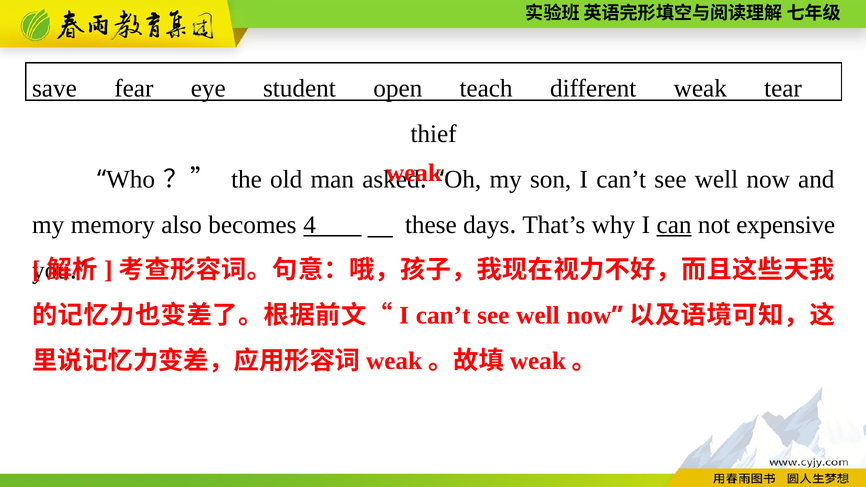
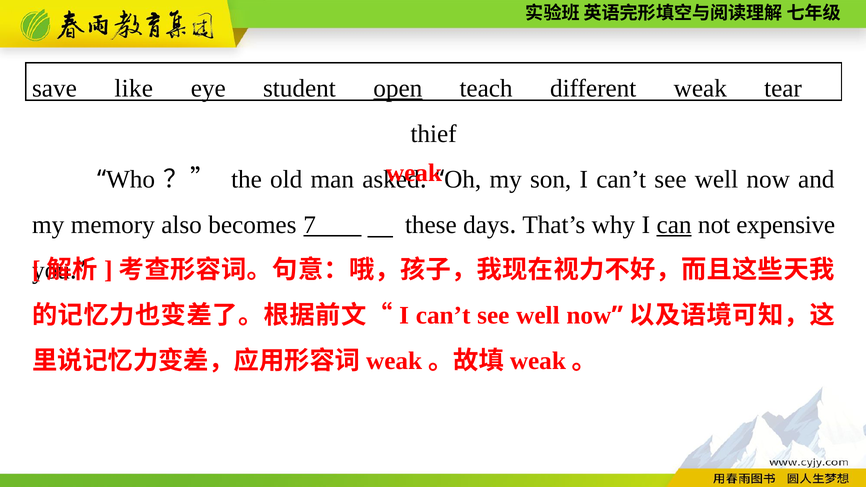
fear: fear -> like (134, 88)
open underline: none -> present (398, 88)
4: 4 -> 7 (310, 225)
